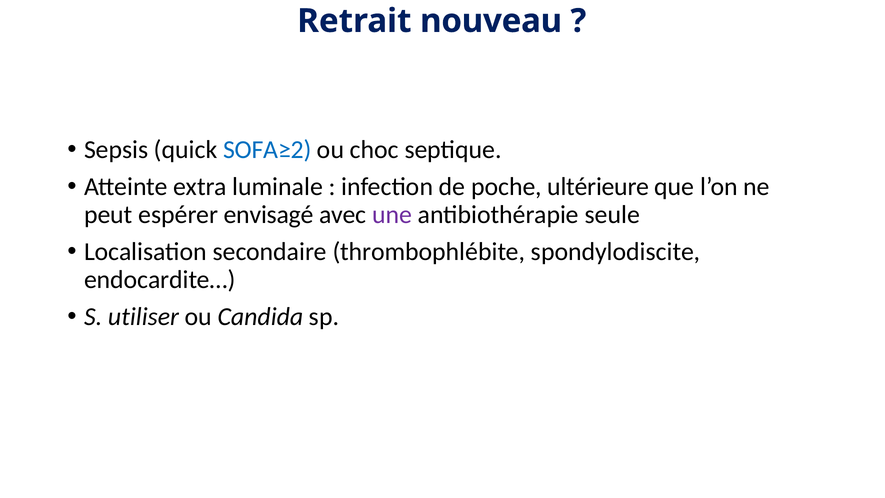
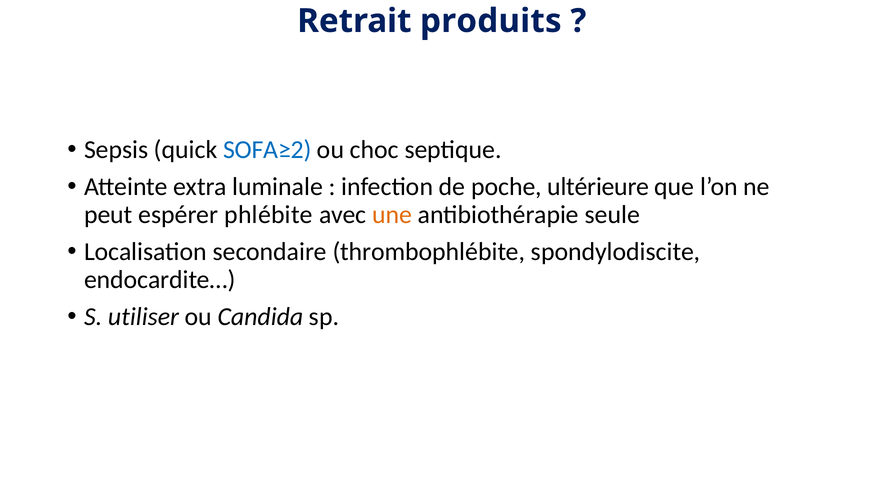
nouveau: nouveau -> produits (491, 21)
envisagé: envisagé -> phlébite (268, 215)
une colour: purple -> orange (392, 215)
